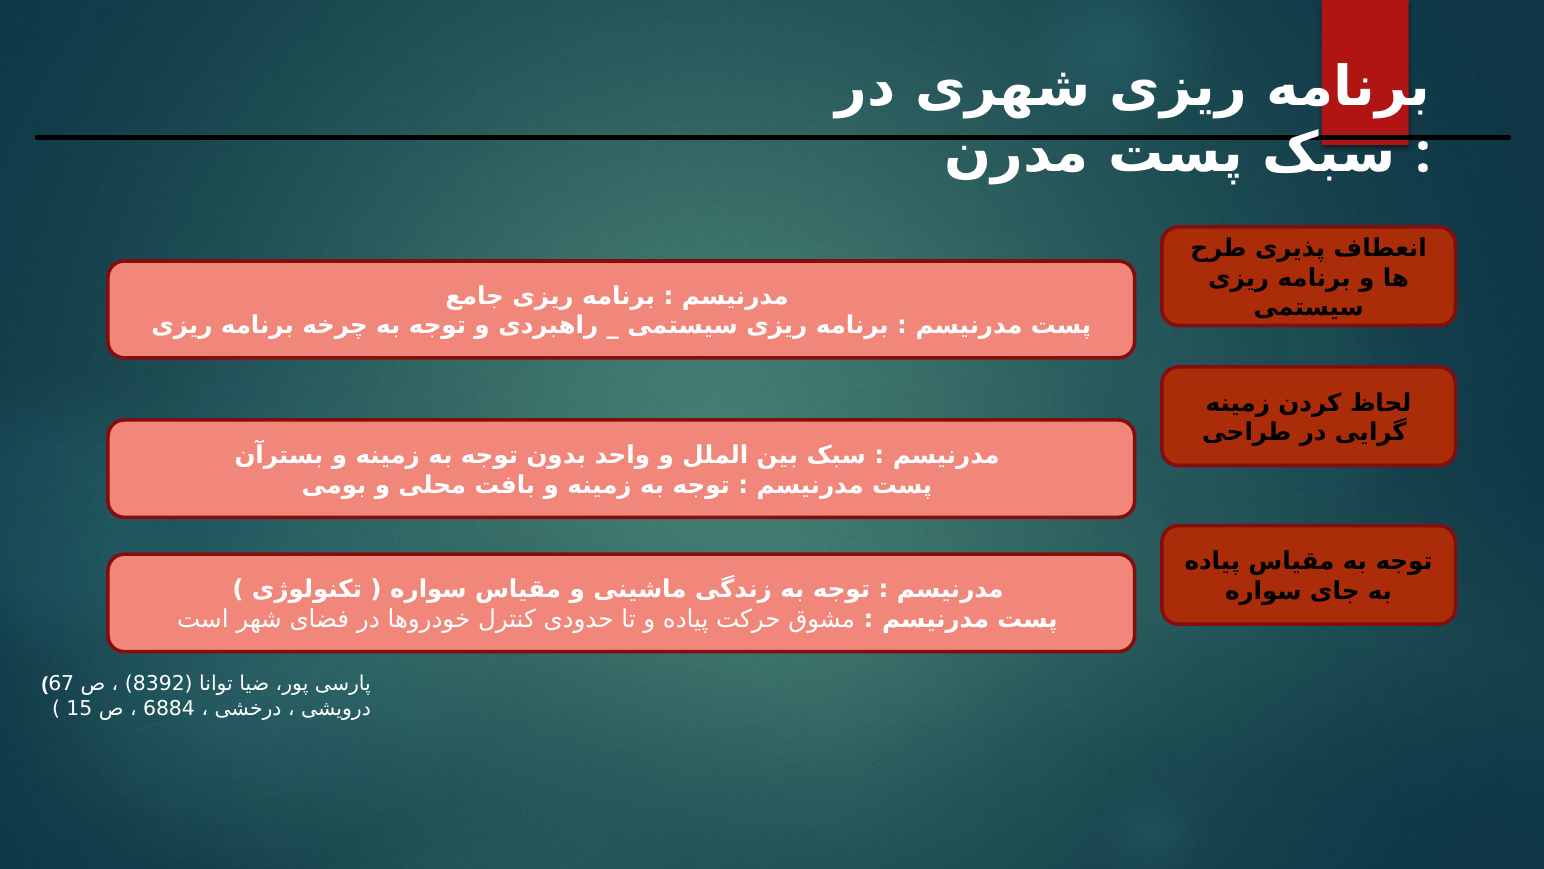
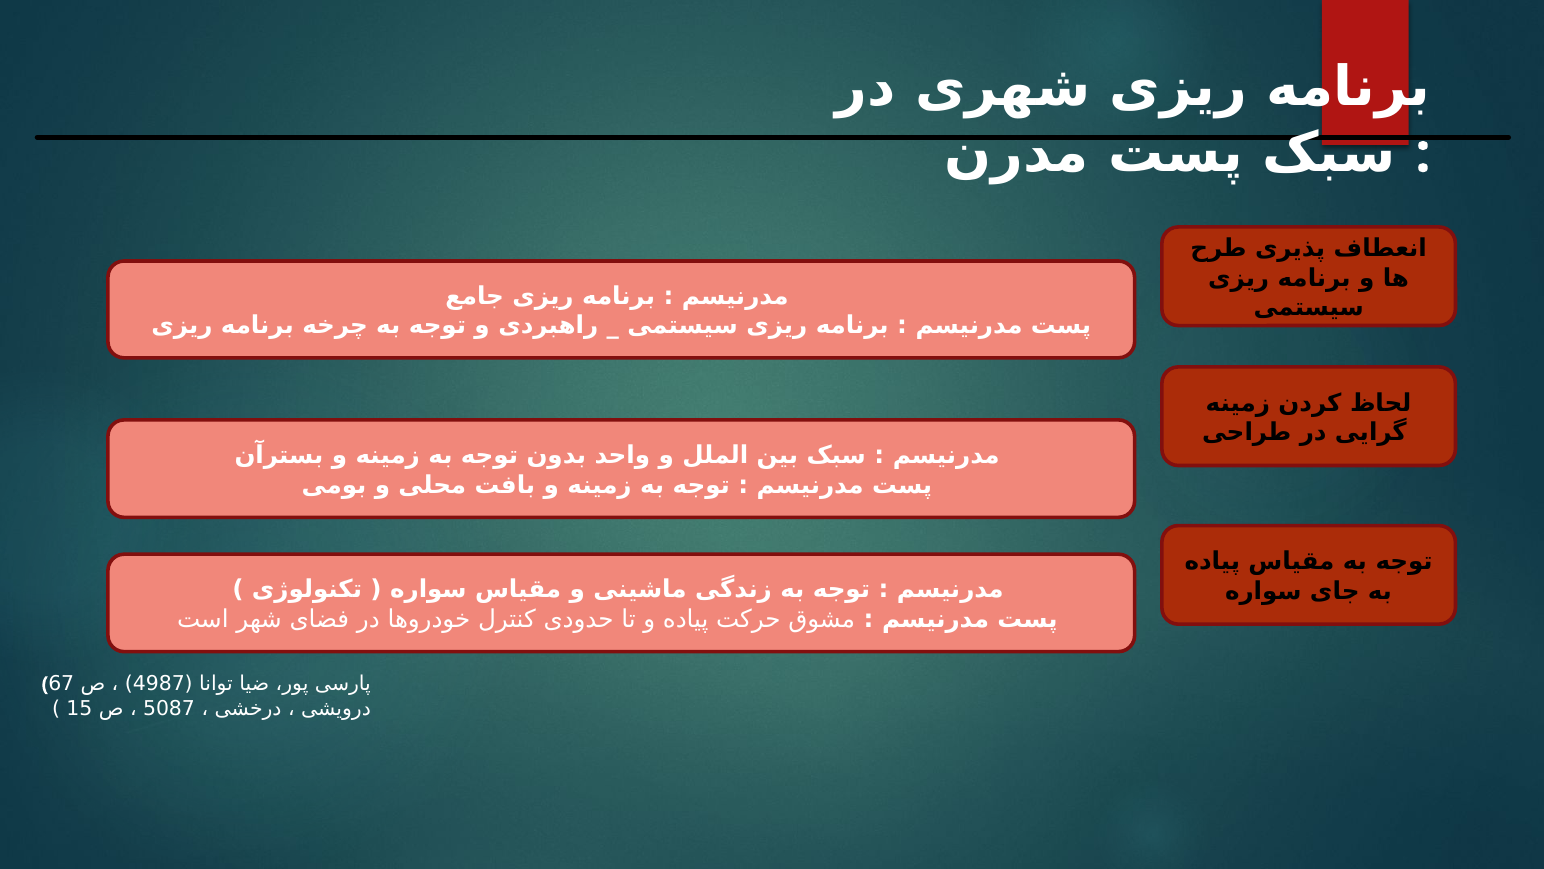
8392: 8392 -> 4987 (159, 684)
6884: 6884 -> 5087 (169, 708)
